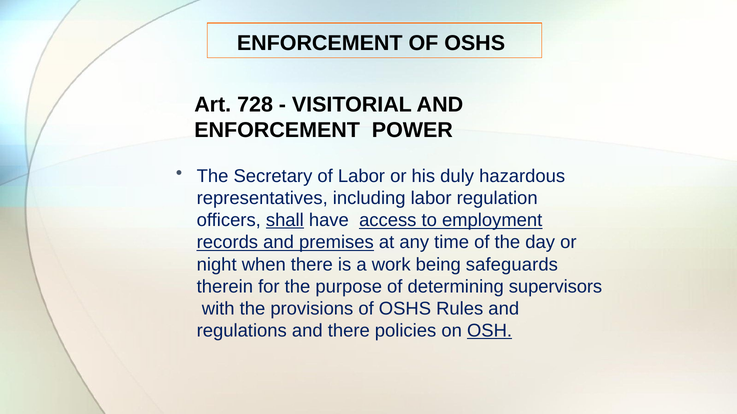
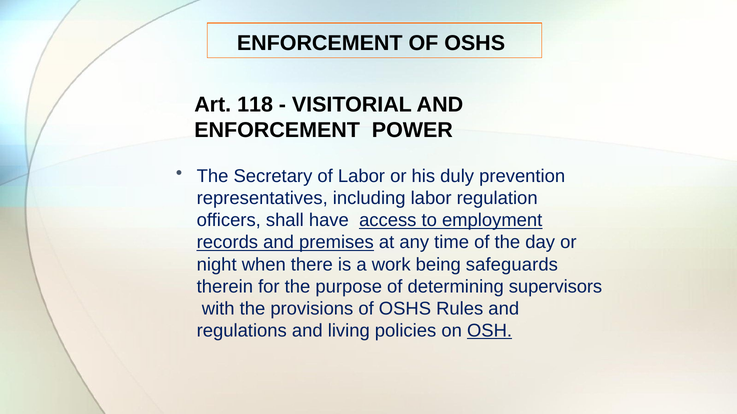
728: 728 -> 118 (255, 105)
hazardous: hazardous -> prevention (522, 176)
shall underline: present -> none (285, 221)
and there: there -> living (349, 331)
